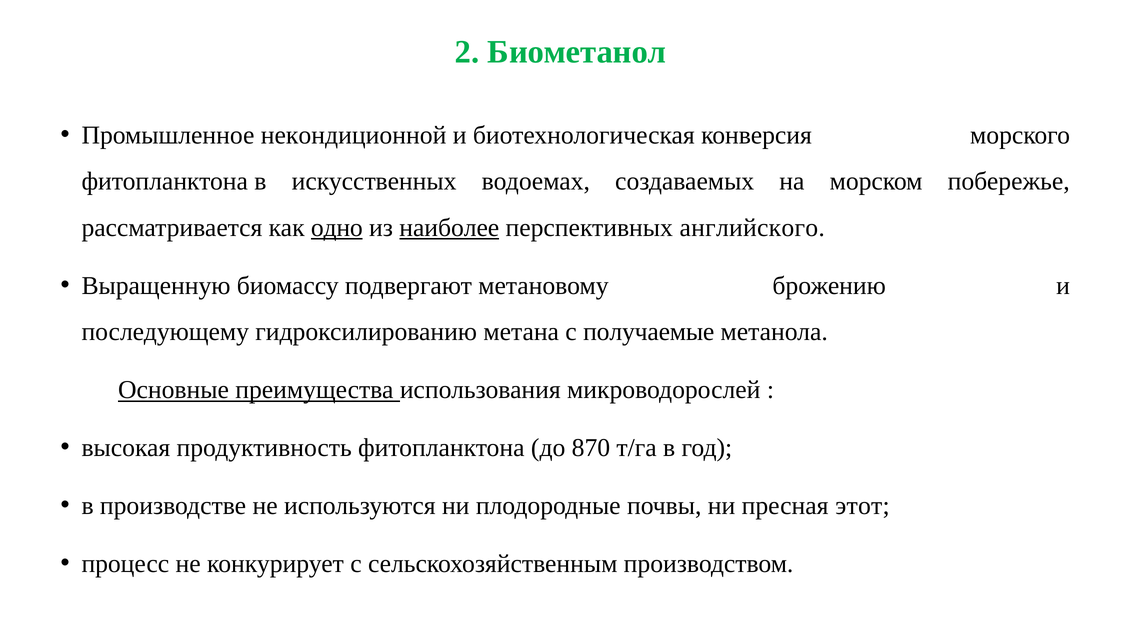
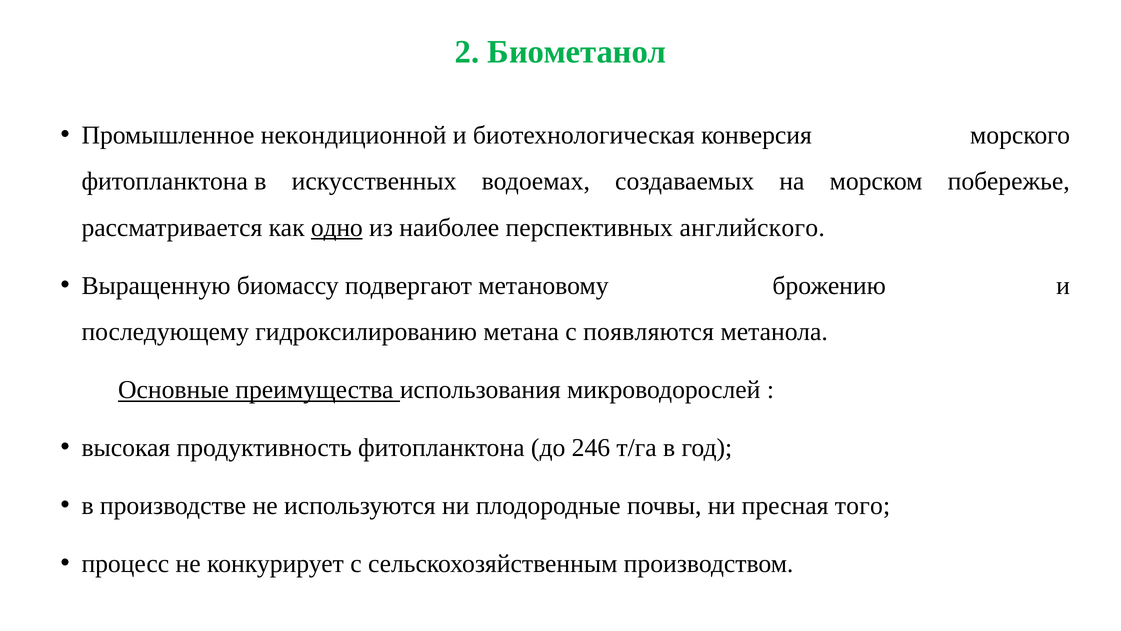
наиболее underline: present -> none (449, 227)
получаемые: получаемые -> появляются (649, 332)
870: 870 -> 246 (591, 447)
этот: этот -> того (863, 505)
